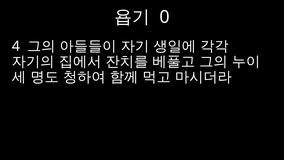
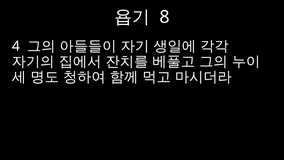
0: 0 -> 8 (165, 17)
